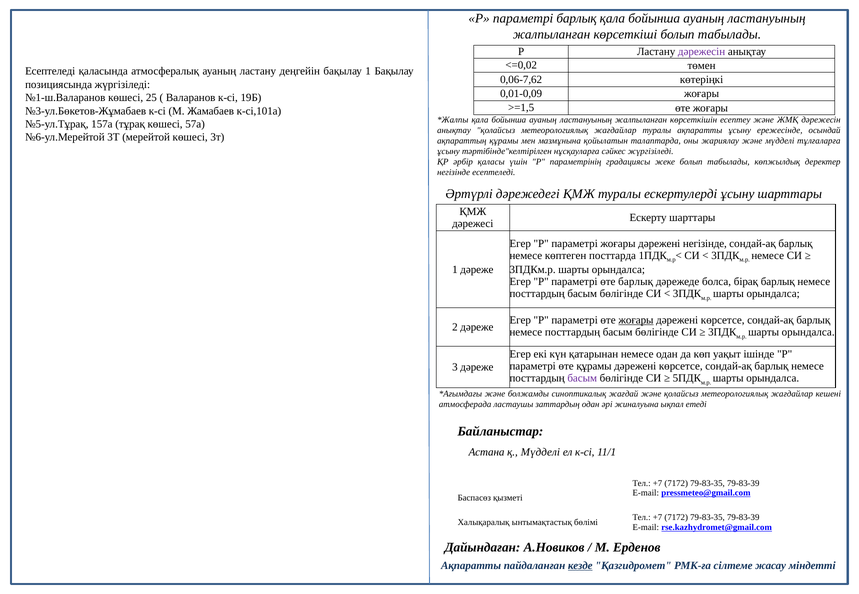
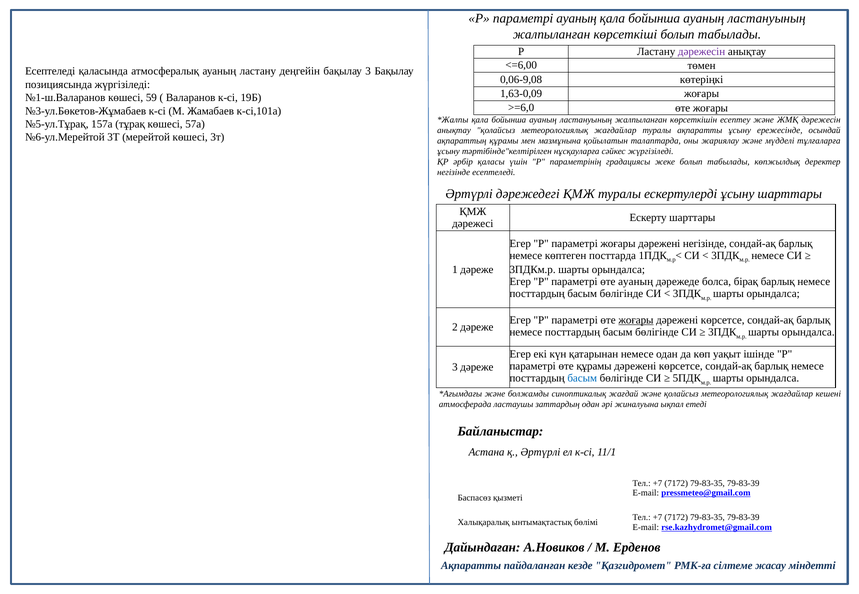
параметрі барлық: барлық -> ауаның (577, 18)
<=0,02: <=0,02 -> <=6,00 (521, 65)
бақылау 1: 1 -> 3 (368, 71)
0,06-7,62: 0,06-7,62 -> 0,06-9,08 (521, 79)
0,01-0,09: 0,01-0,09 -> 1,63-0,09 (521, 94)
25: 25 -> 59 (151, 98)
>=1,5: >=1,5 -> >=6,0 (521, 108)
өте барлық: барлық -> ауаның (636, 282)
басым colour: purple -> blue (582, 379)
қ Мүдделі: Мүдделі -> Әртүрлі (540, 453)
кезде underline: present -> none (580, 566)
